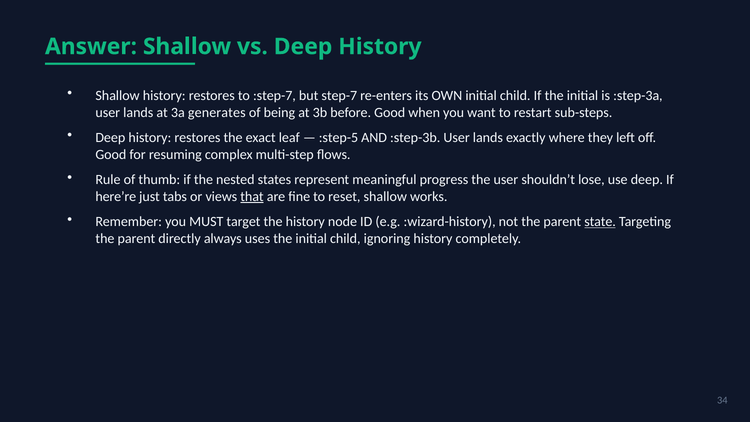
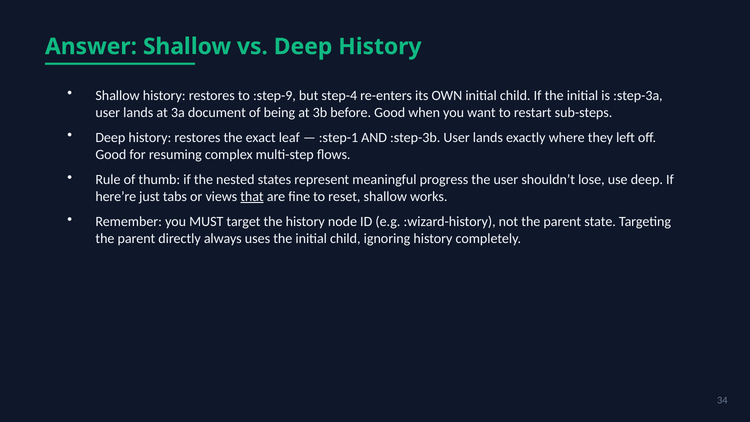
:step-7: :step-7 -> :step-9 (274, 96)
step-7: step-7 -> step-4 (339, 96)
generates: generates -> document (217, 112)
:step-5: :step-5 -> :step-1 (338, 138)
state underline: present -> none (600, 222)
